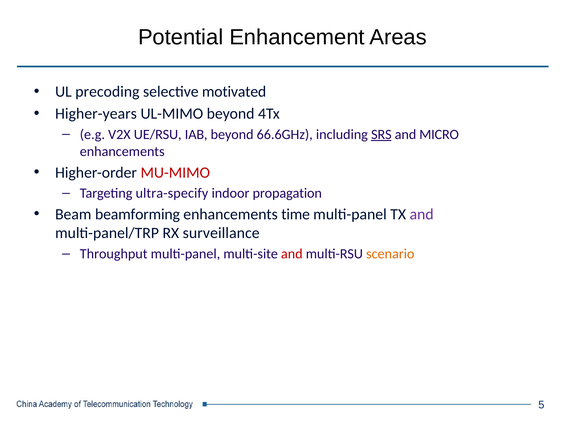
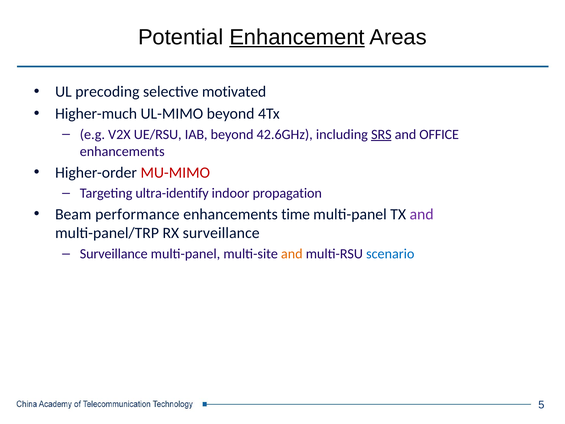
Enhancement underline: none -> present (297, 37)
Higher-years: Higher-years -> Higher-much (96, 114)
66.6GHz: 66.6GHz -> 42.6GHz (285, 134)
MICRO: MICRO -> OFFICE (439, 134)
ultra-specify: ultra-specify -> ultra-identify (172, 193)
beamforming: beamforming -> performance (137, 214)
Throughput: Throughput -> Surveillance (114, 254)
and colour: red -> orange (292, 254)
scenario colour: orange -> blue (390, 254)
